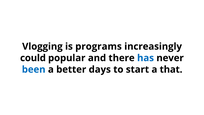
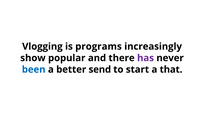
could: could -> show (33, 58)
has colour: blue -> purple (146, 58)
days: days -> send (100, 69)
